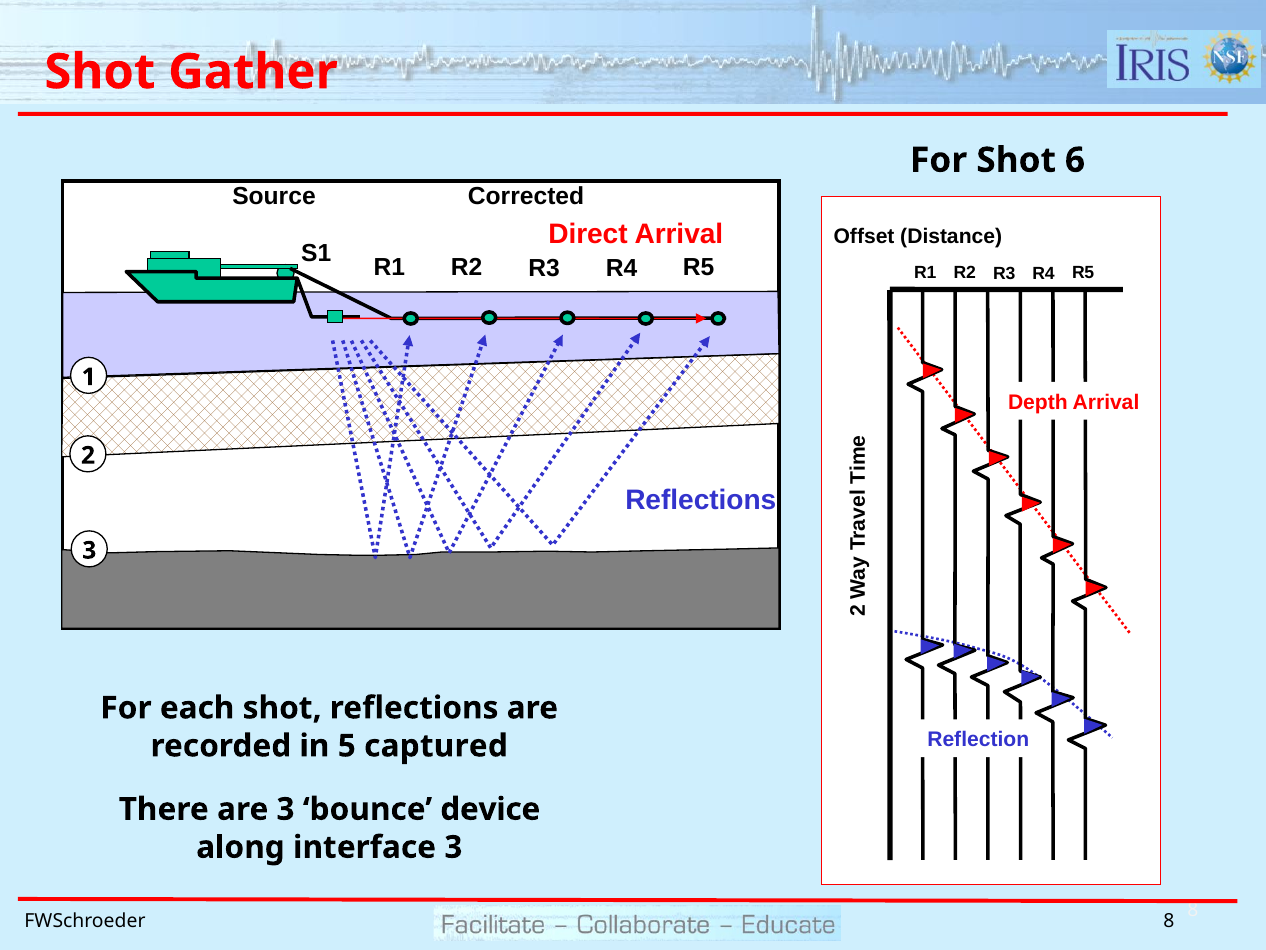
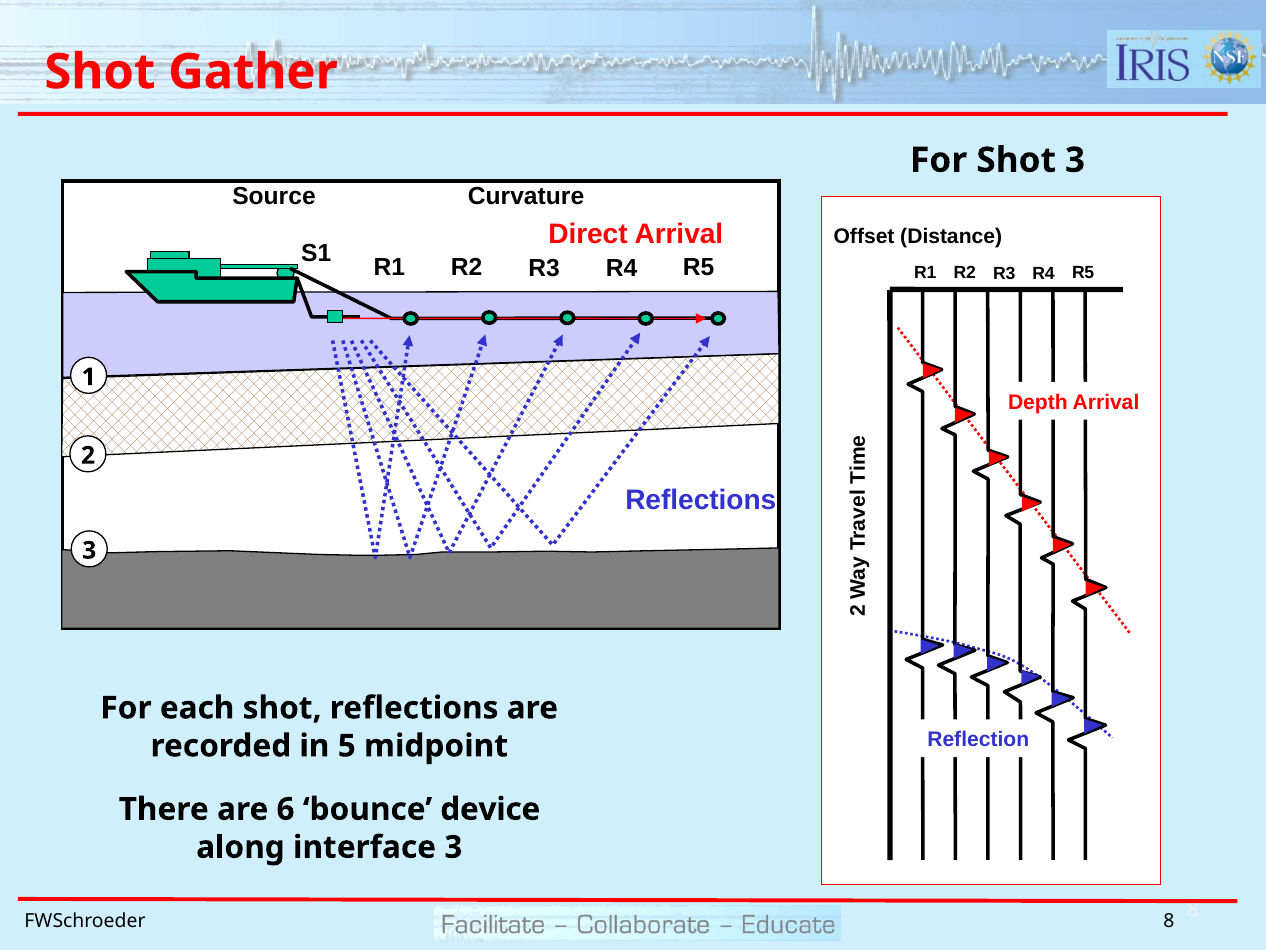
Shot 6: 6 -> 3 (1075, 160)
Corrected: Corrected -> Curvature (526, 196)
captured: captured -> midpoint (436, 746)
are 3: 3 -> 6 (286, 809)
